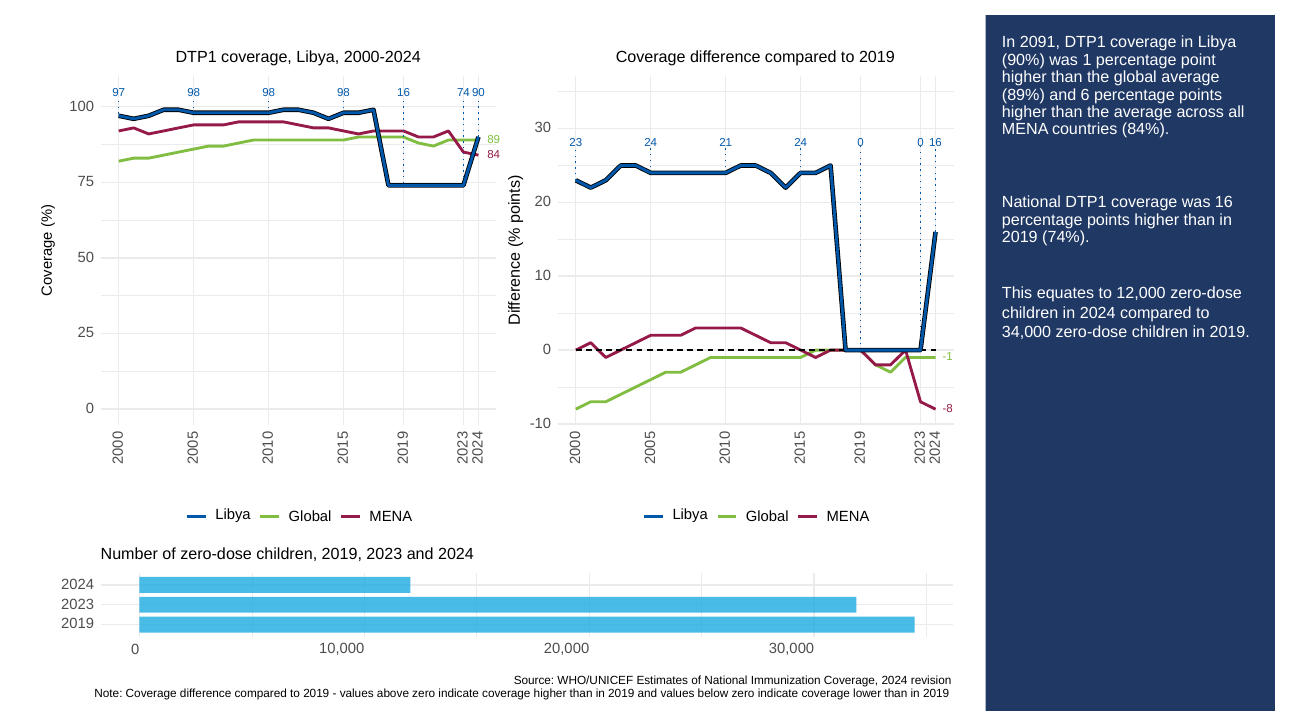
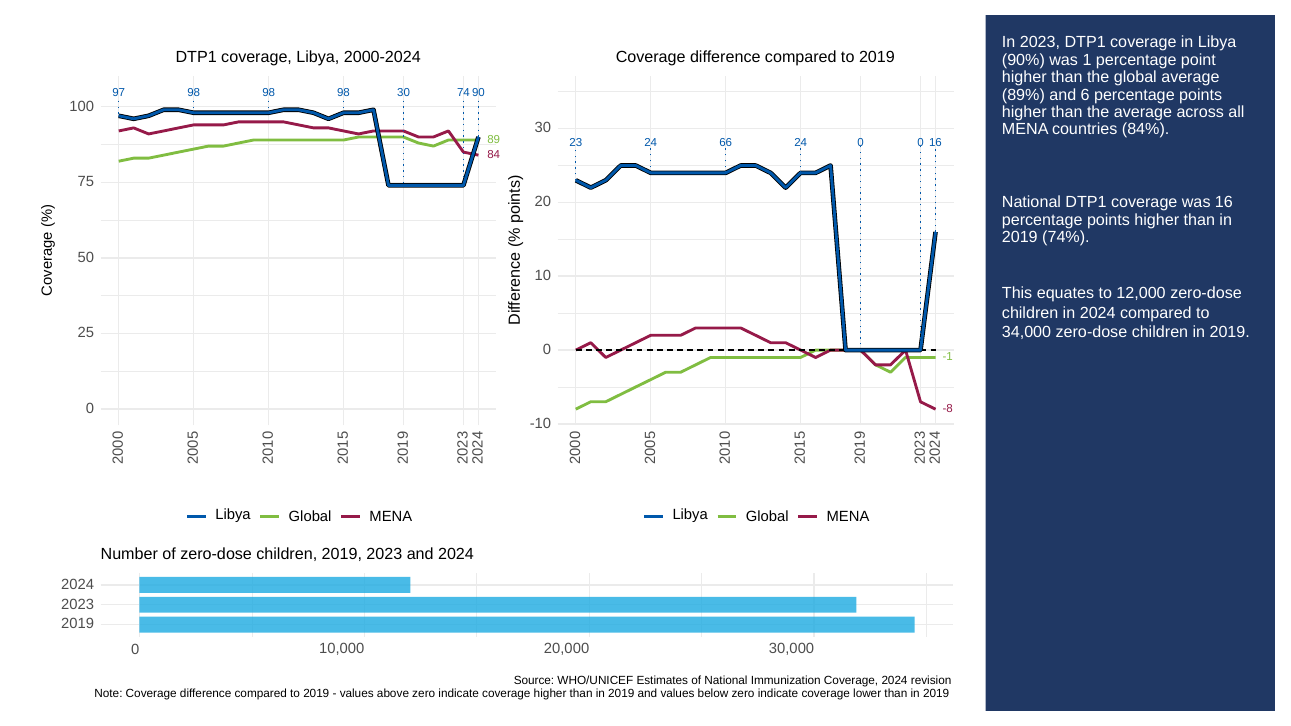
In 2091: 2091 -> 2023 (1040, 42)
98 16: 16 -> 30 (404, 92)
21: 21 -> 66 (726, 143)
